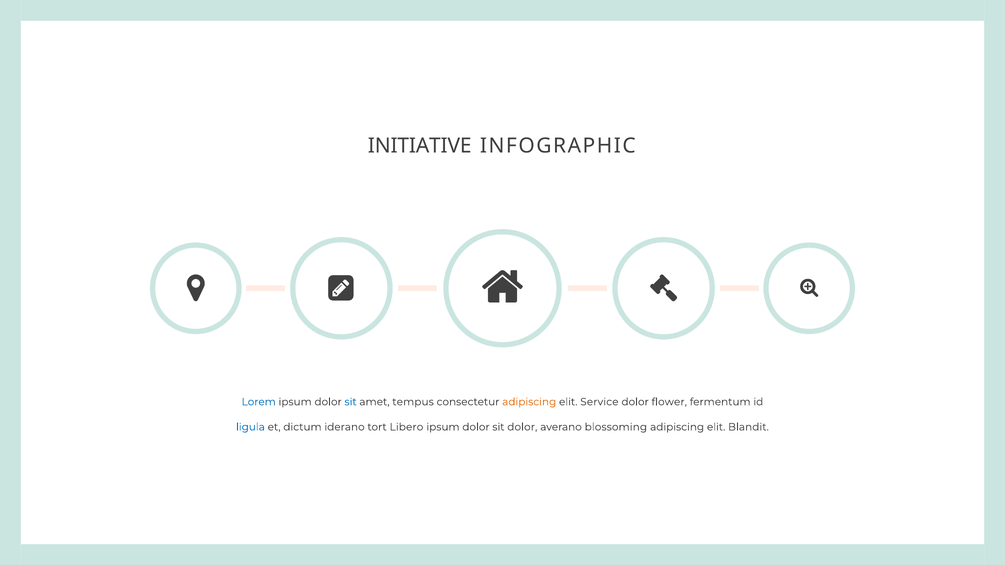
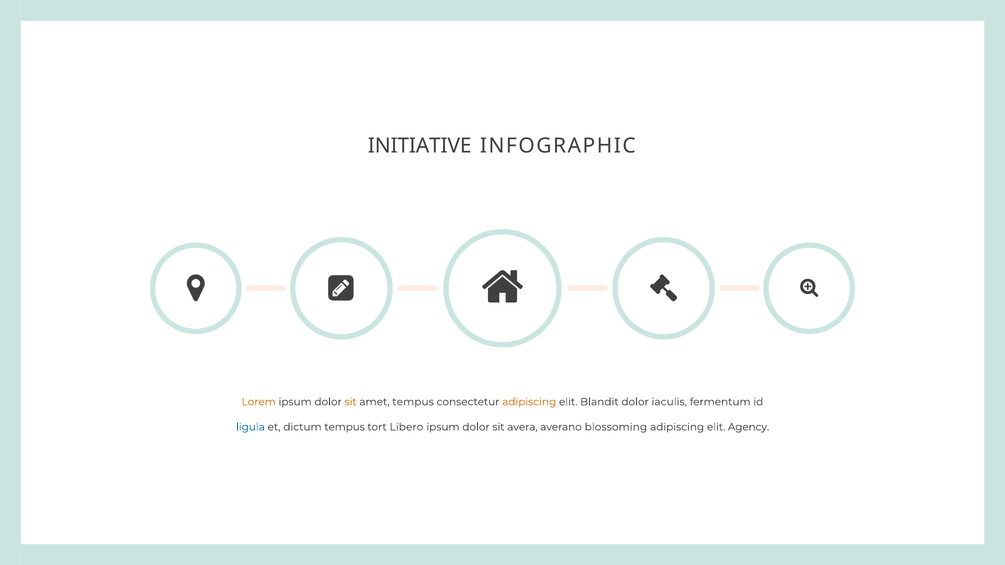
Lorem colour: blue -> orange (259, 402)
sit colour: blue -> orange (351, 402)
Service: Service -> Blandit (599, 402)
flower: flower -> iaculis (669, 402)
dictum iderano: iderano -> tempus (345, 427)
sit dolor: dolor -> avera (522, 427)
Blandit: Blandit -> Agency (749, 427)
